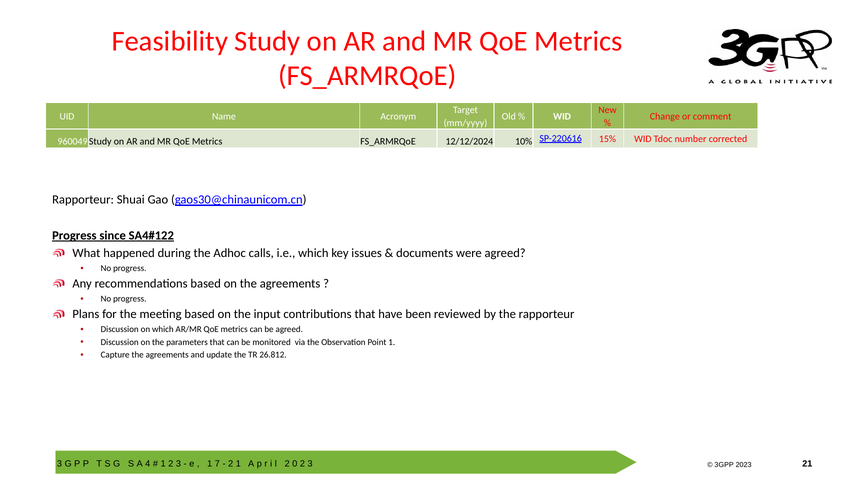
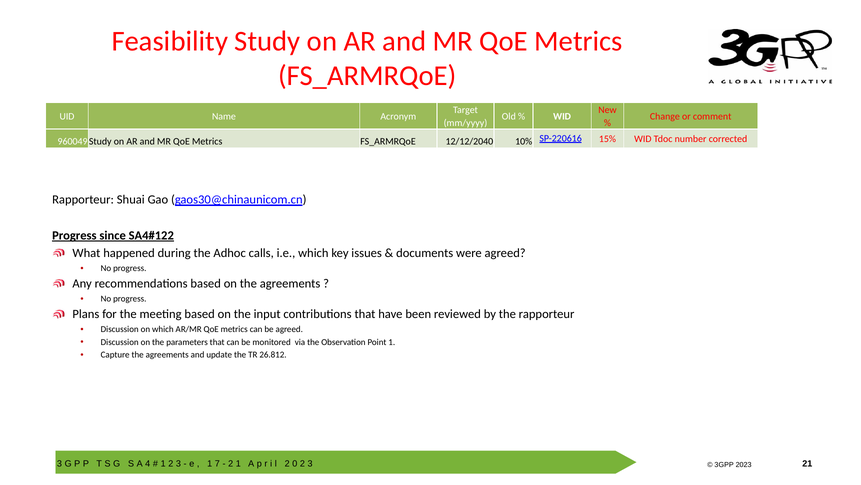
12/12/2024: 12/12/2024 -> 12/12/2040 (469, 142)
